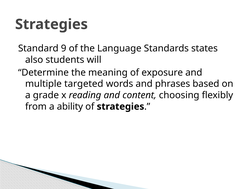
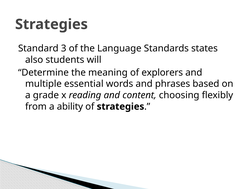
9: 9 -> 3 (64, 48)
exposure: exposure -> explorers (162, 72)
targeted: targeted -> essential (84, 84)
